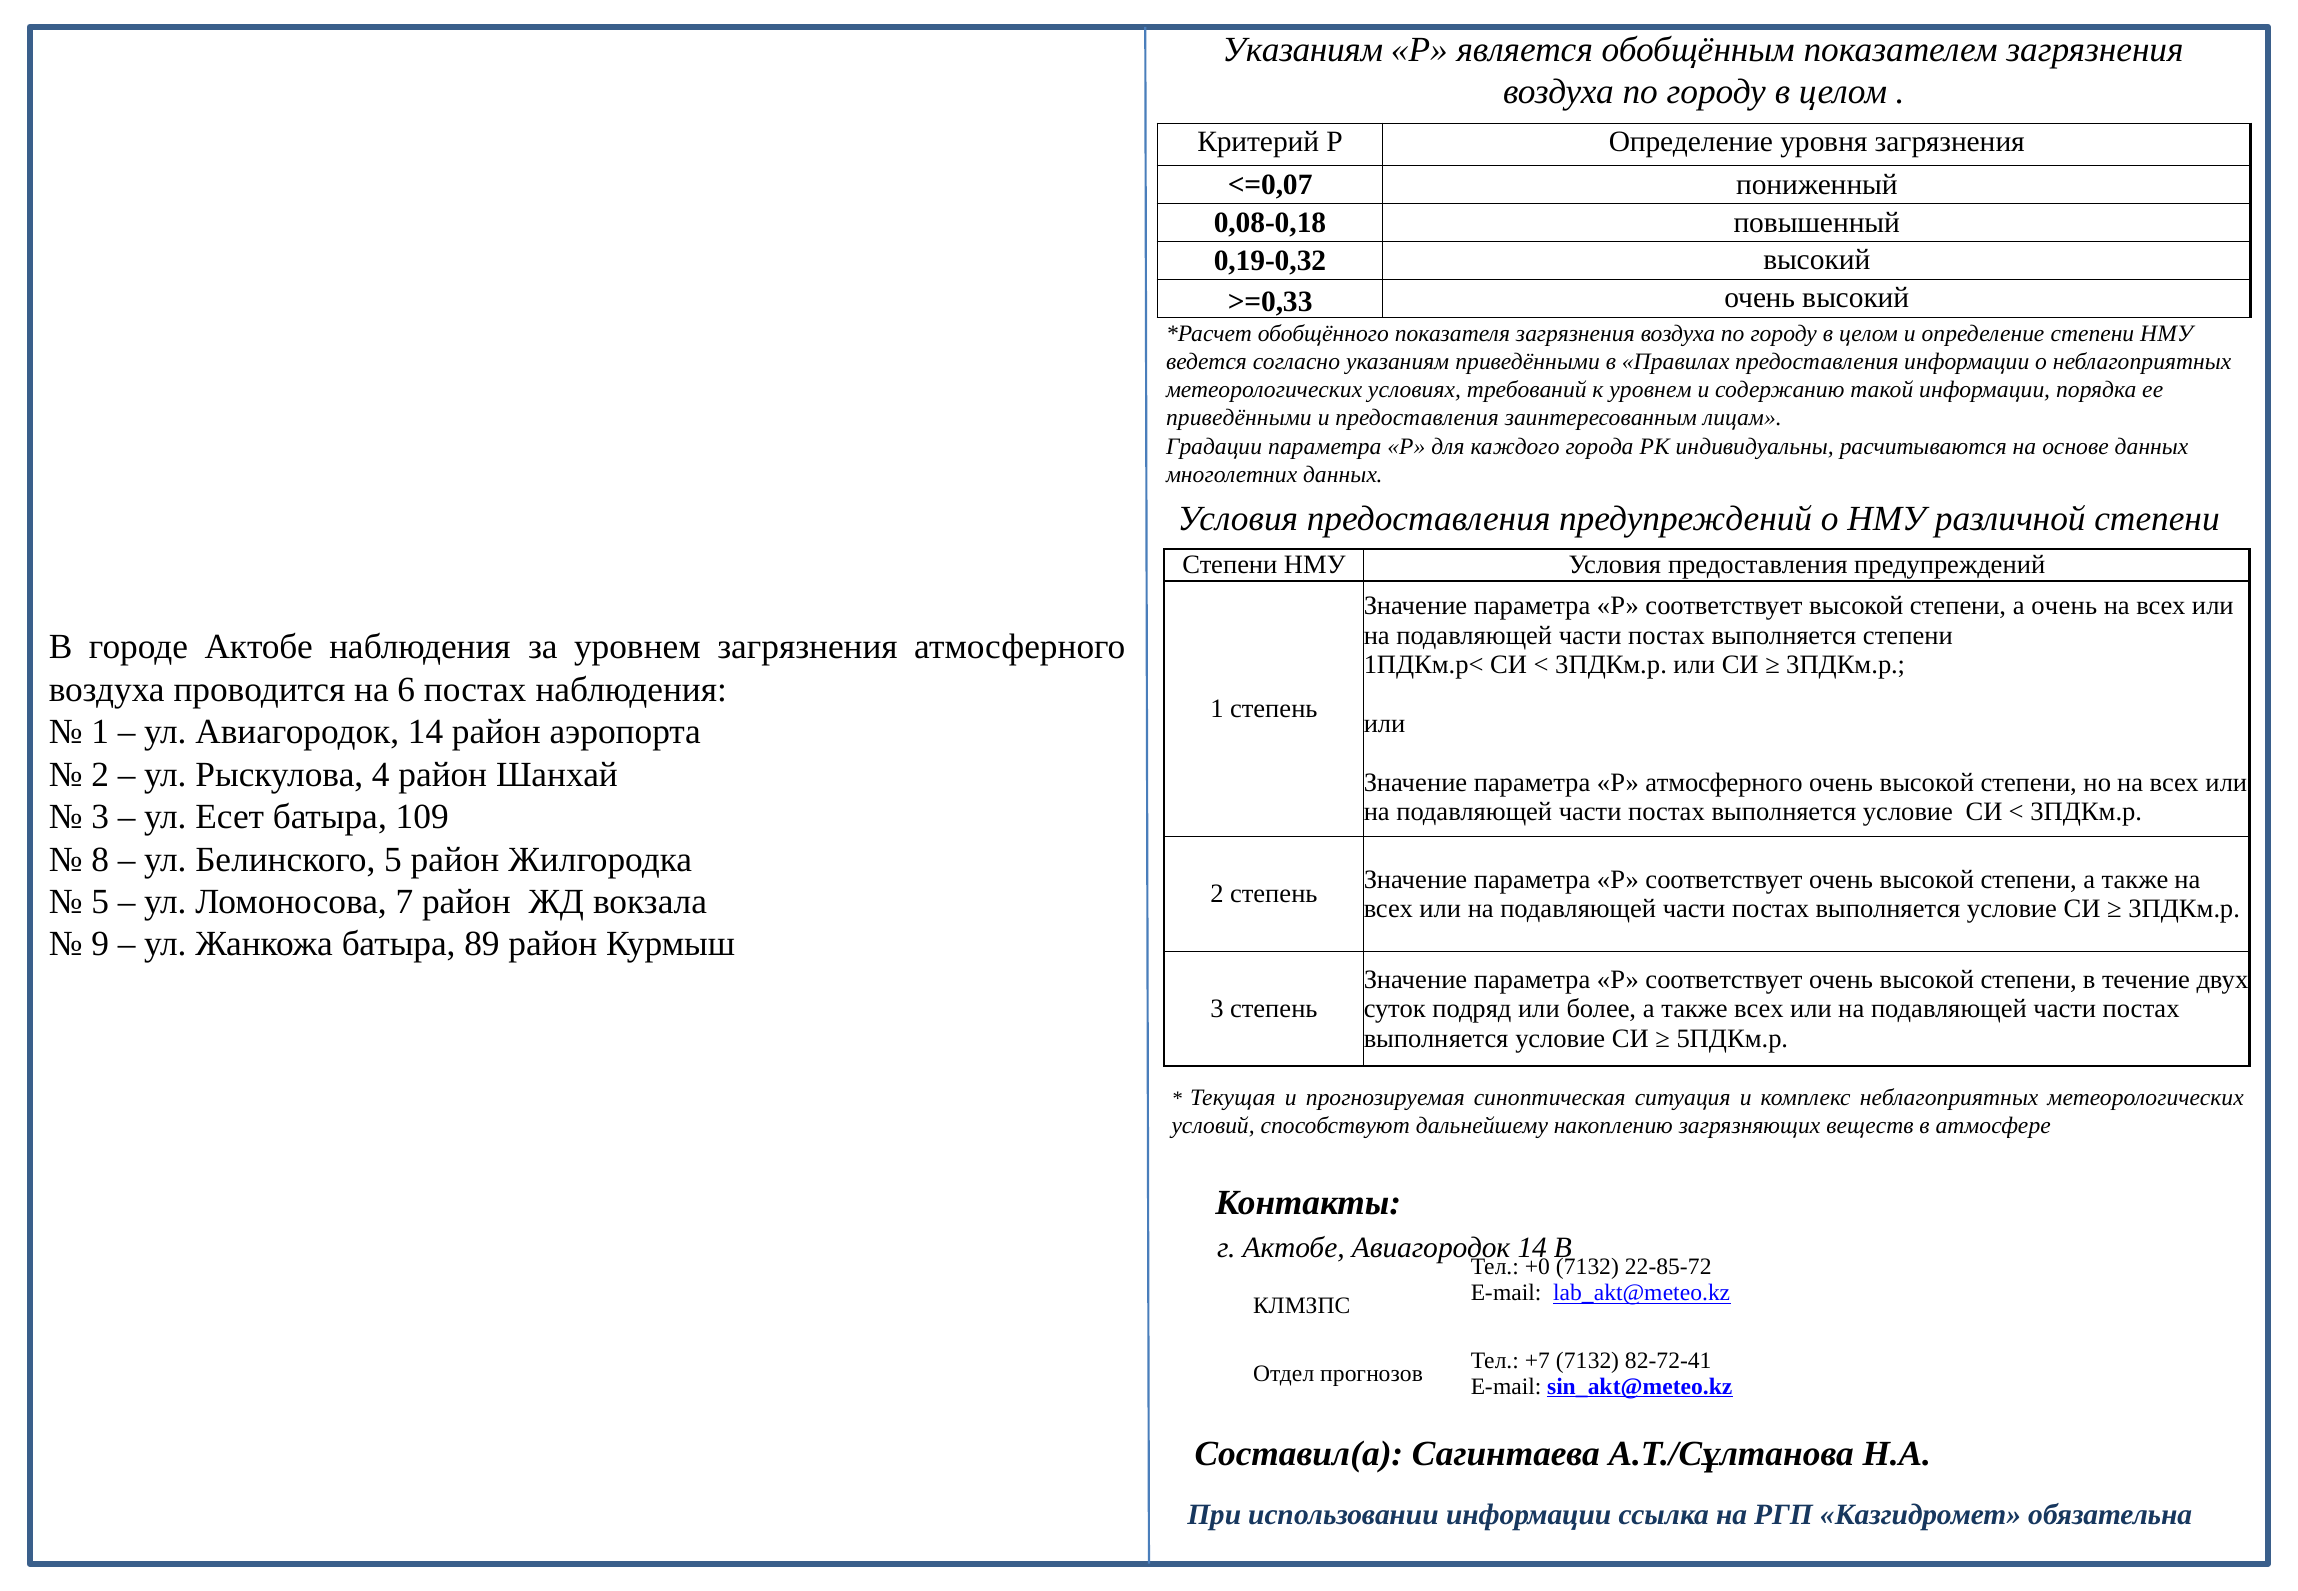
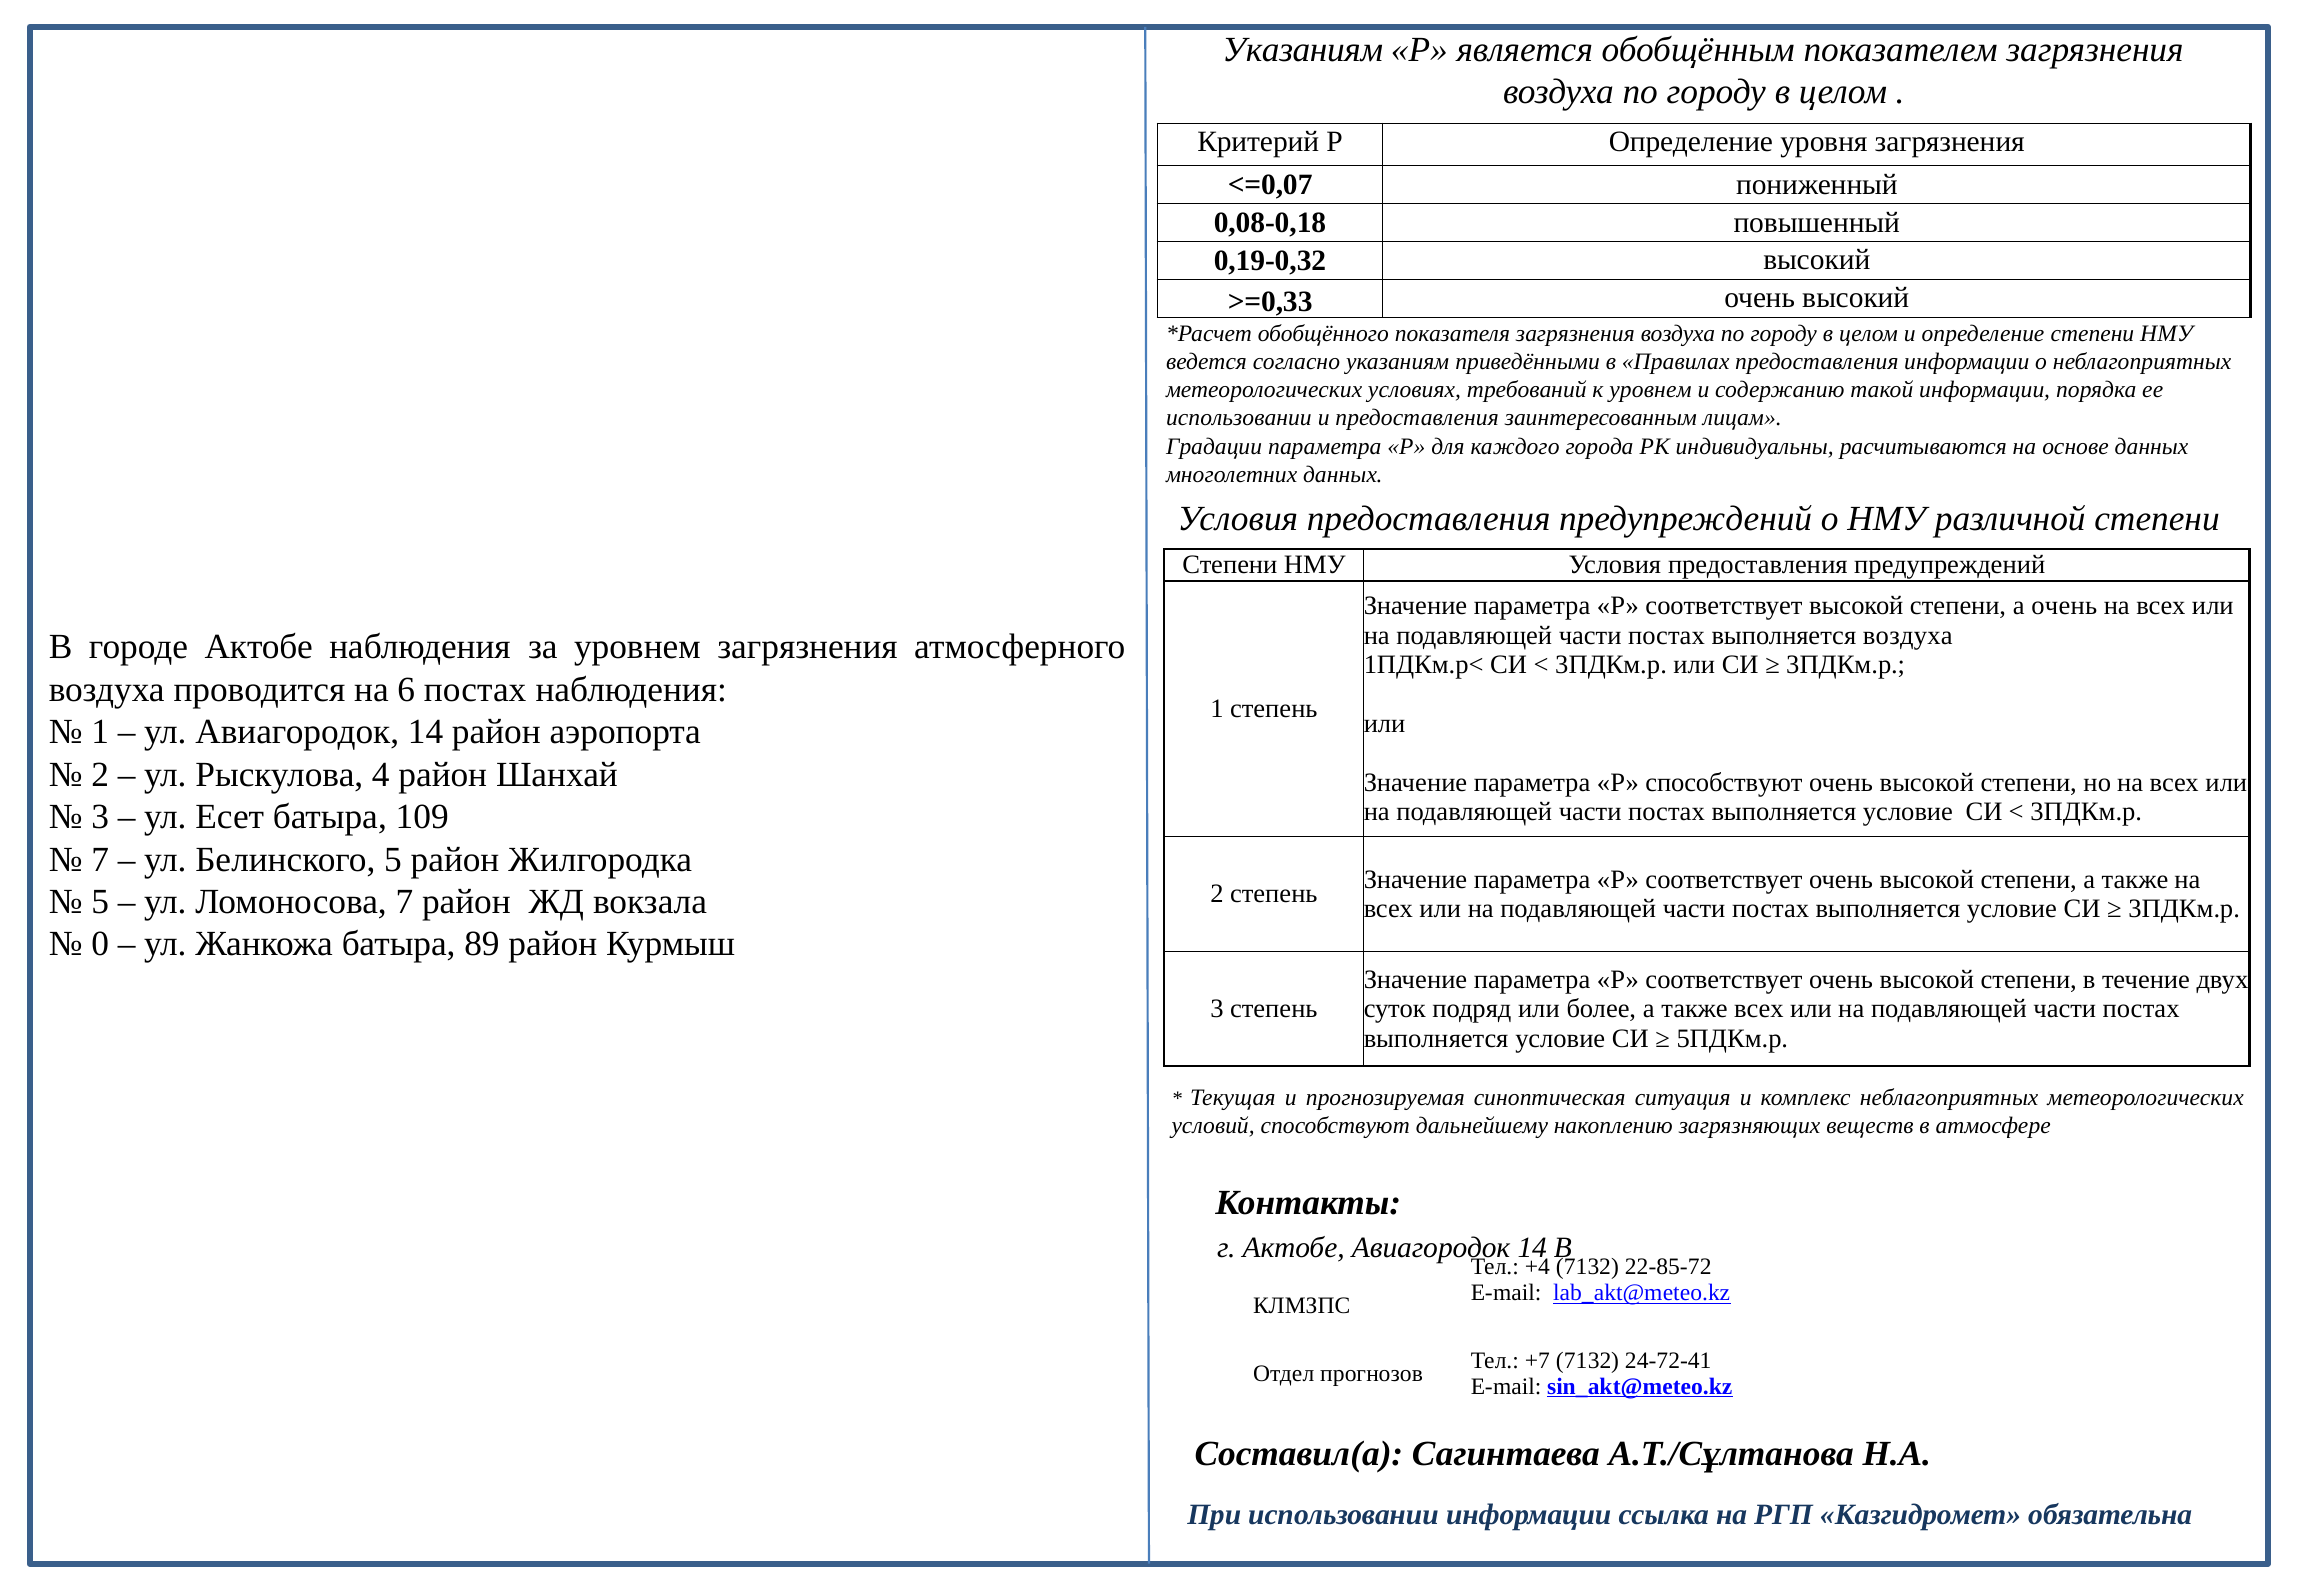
приведёнными: приведёнными -> использовании (1239, 418)
выполняется степени: степени -> воздуха (1908, 635)
Р атмосферного: атмосферного -> способствуют (1724, 782)
8: 8 -> 7 (100, 859)
9: 9 -> 0 (100, 944)
+0: +0 -> +4 (1537, 1267)
82-72-41: 82-72-41 -> 24-72-41 (1668, 1360)
